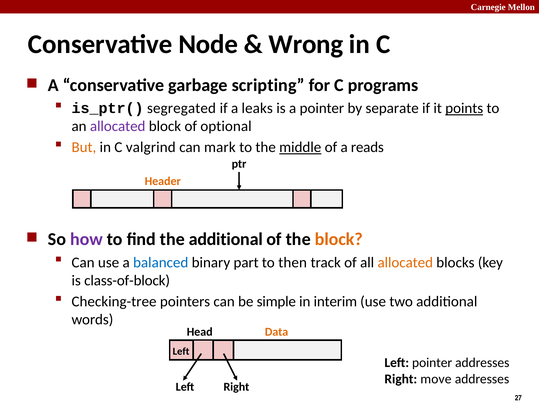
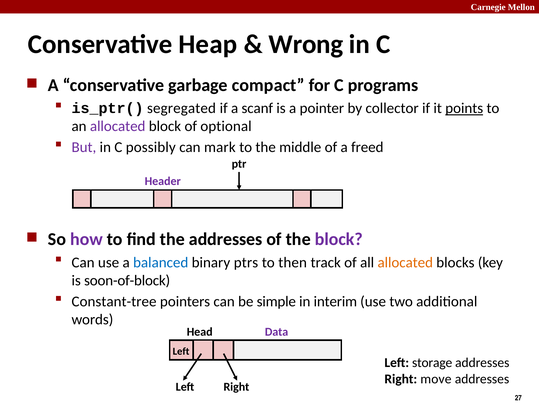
Node: Node -> Heap (208, 44)
scripting: scripting -> compact (268, 85)
leaks: leaks -> scanf (257, 108)
separate: separate -> collector (392, 108)
But colour: orange -> purple (84, 147)
valgrind: valgrind -> possibly (151, 147)
middle underline: present -> none (300, 147)
reads: reads -> freed (367, 147)
Header colour: orange -> purple (163, 181)
the additional: additional -> addresses (226, 239)
block colour: orange -> purple (339, 239)
part: part -> ptrs (246, 262)
class-of-block: class-of-block -> soon-of-block (127, 280)
Checking-tree: Checking-tree -> Constant-tree (114, 301)
Data colour: orange -> purple (277, 331)
Left pointer: pointer -> storage (432, 362)
